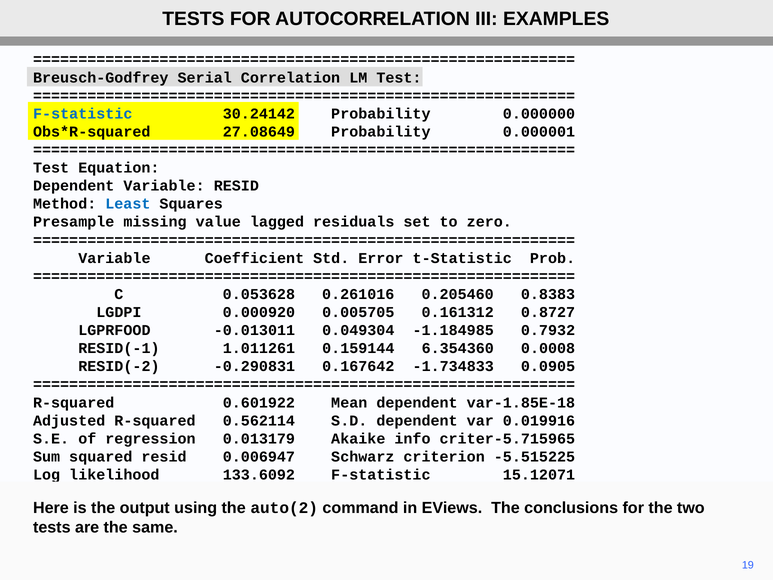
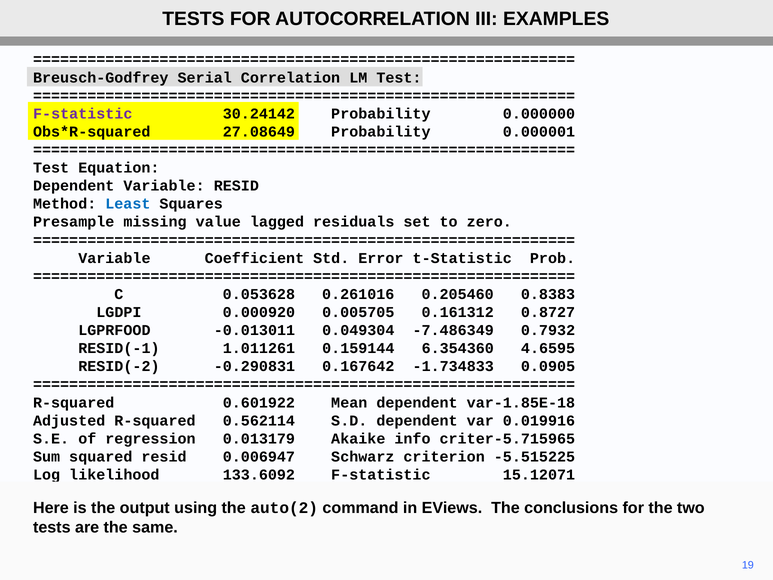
F-statistic colour: blue -> purple (83, 114)
-1.184985: -1.184985 -> -7.486349 (453, 330)
0.0008: 0.0008 -> 4.6595 (548, 348)
